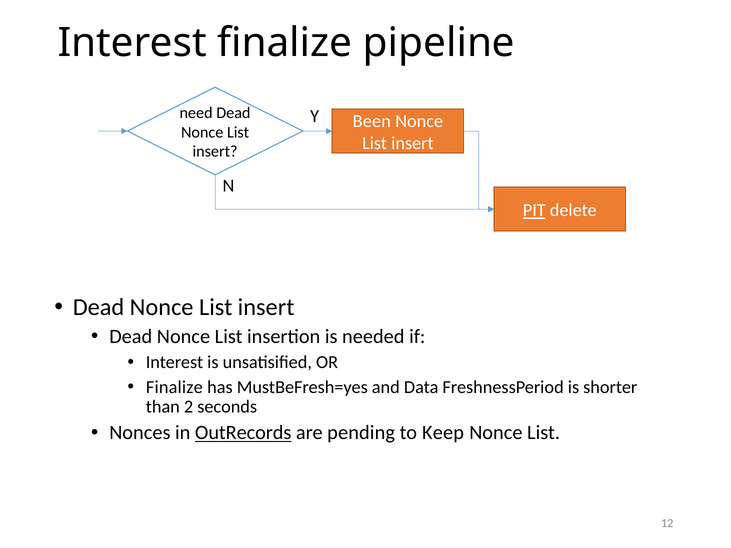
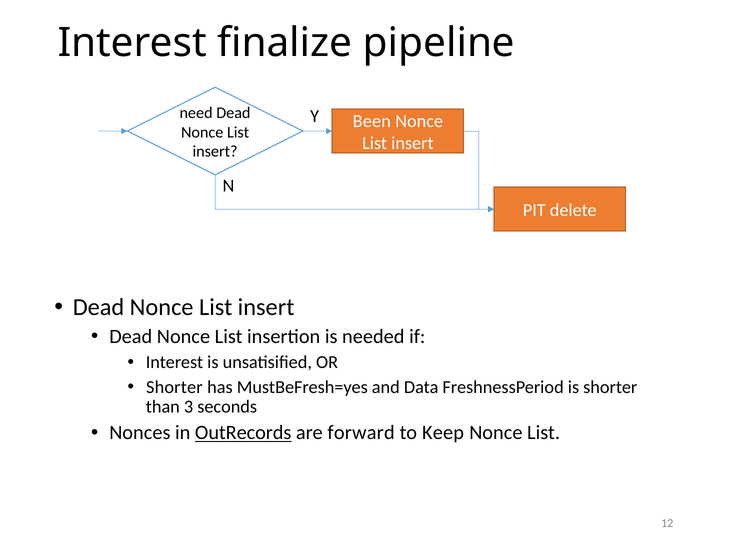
PIT underline: present -> none (534, 211)
Finalize: Finalize -> Shorter (174, 387)
2: 2 -> 3 (189, 407)
pending: pending -> forward (361, 433)
